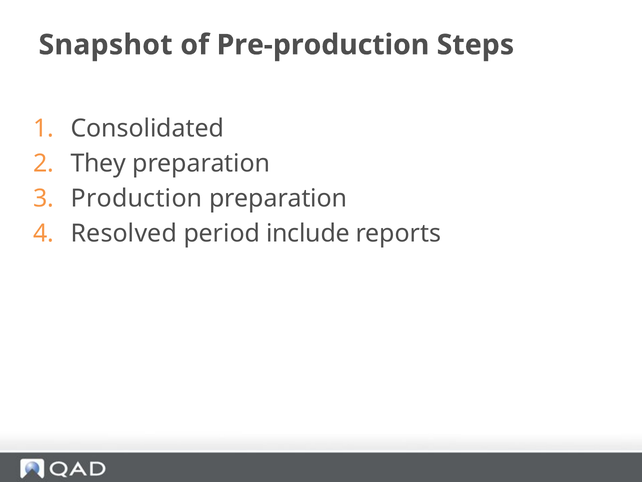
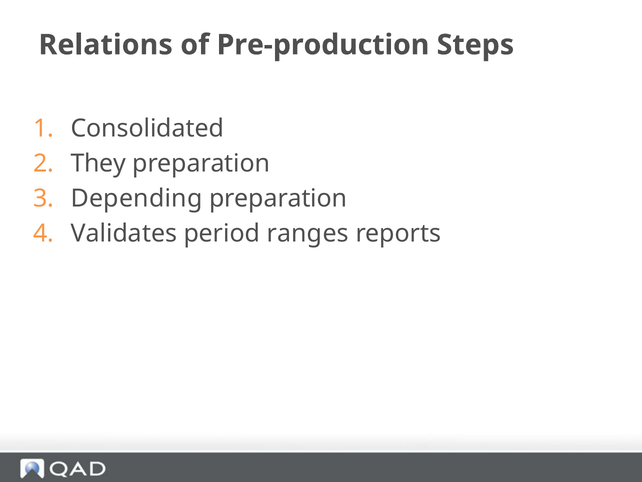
Snapshot: Snapshot -> Relations (106, 45)
Production: Production -> Depending (137, 198)
Resolved: Resolved -> Validates (124, 233)
include: include -> ranges (308, 233)
